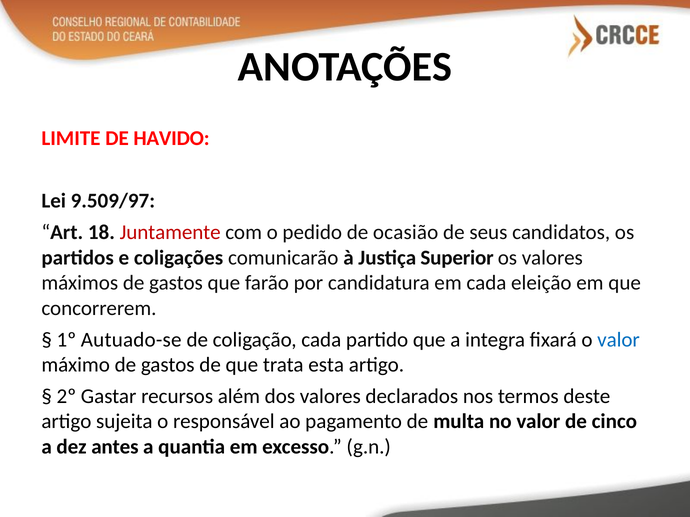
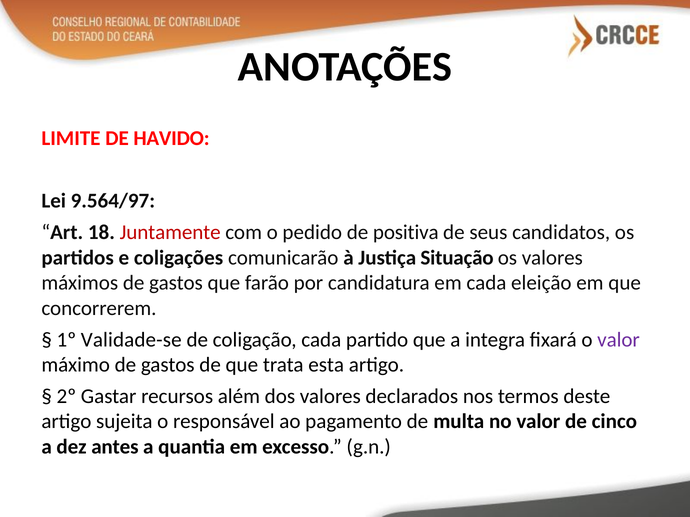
9.509/97: 9.509/97 -> 9.564/97 (113, 201)
ocasião: ocasião -> positiva (406, 233)
Superior: Superior -> Situação (457, 258)
Autuado-se: Autuado-se -> Validade-se (131, 340)
valor colour: blue -> purple (619, 340)
